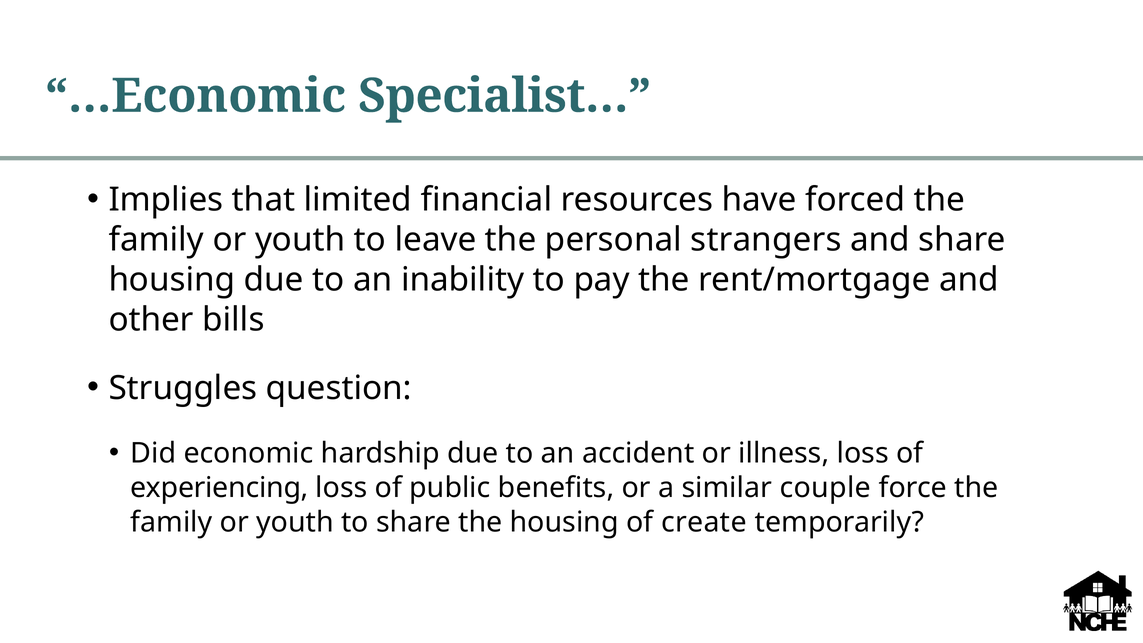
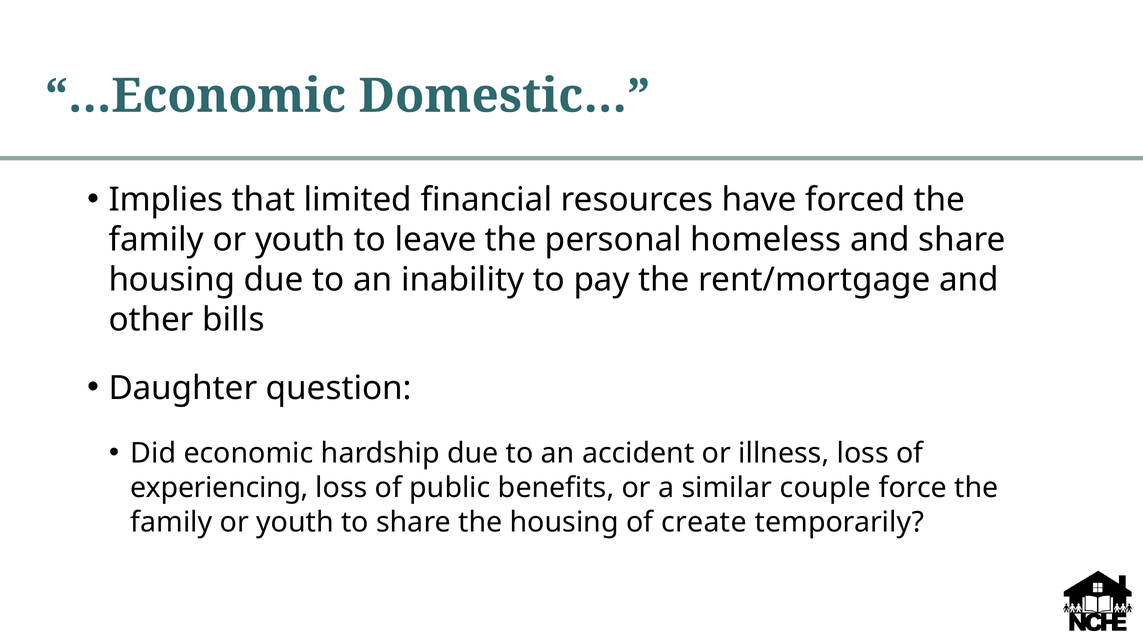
Specialist…: Specialist… -> Domestic… (504, 96)
strangers: strangers -> homeless (766, 240)
Struggles: Struggles -> Daughter (183, 388)
